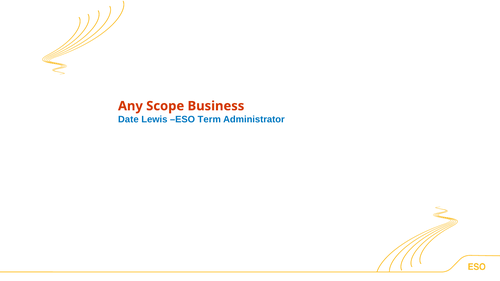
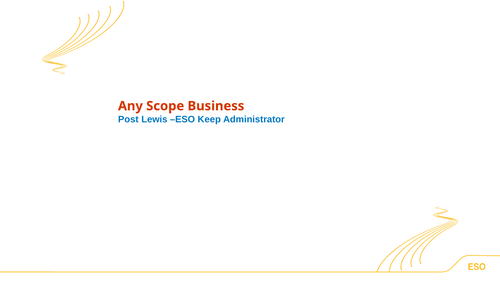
Date: Date -> Post (128, 120)
Term: Term -> Keep (209, 120)
